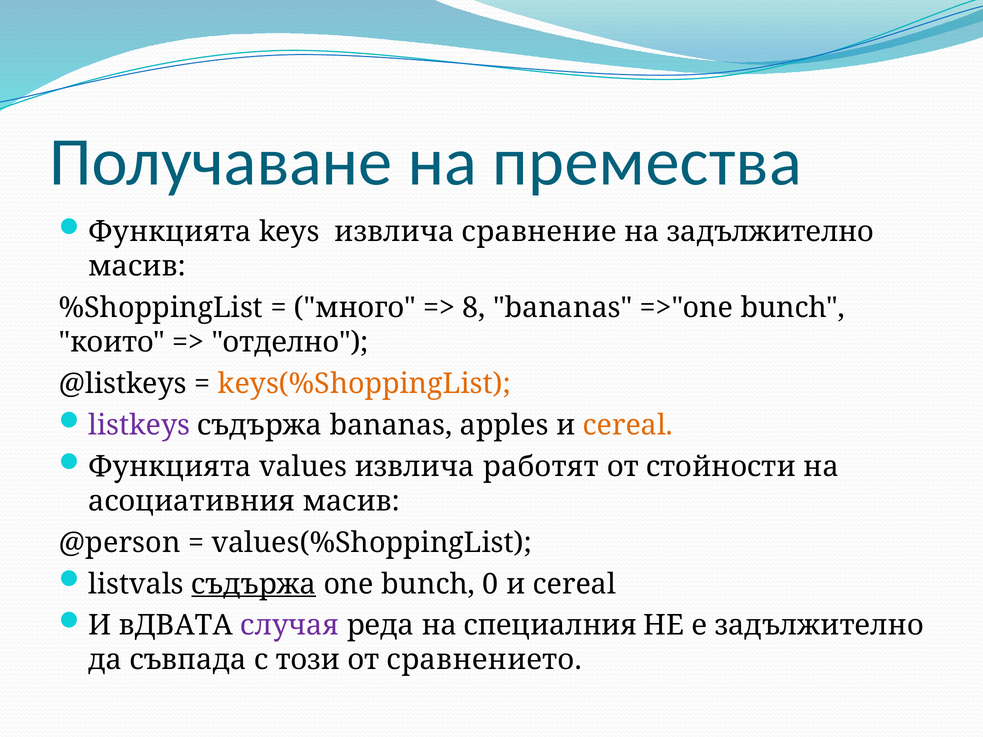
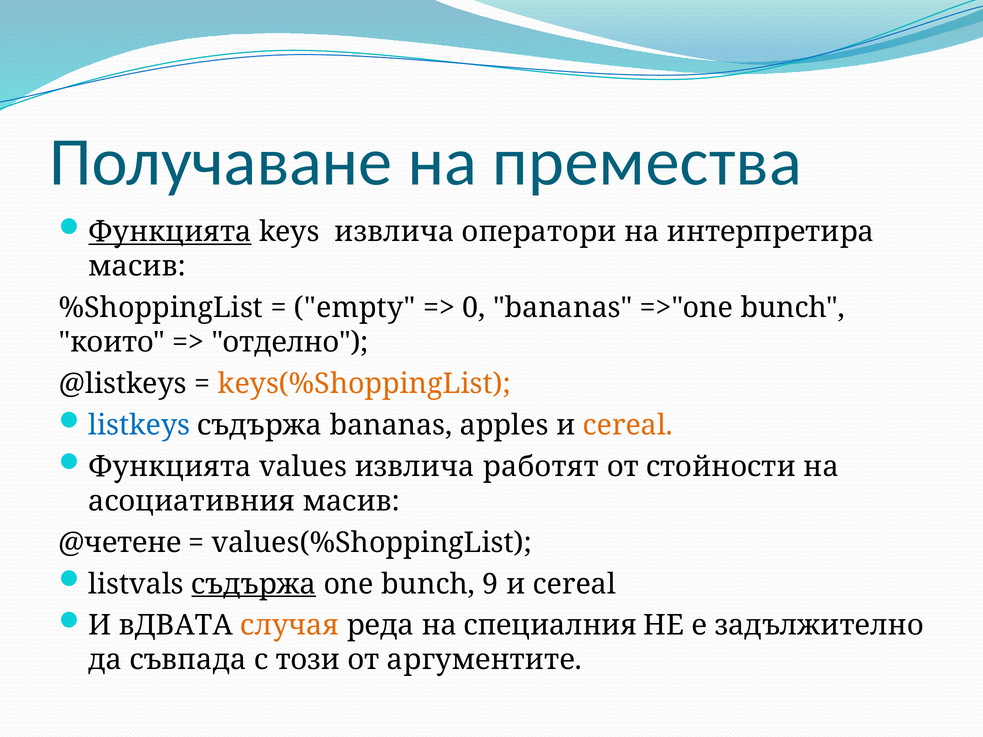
Функцията underline: none -> present (170, 232)
сравнение: сравнение -> оператори (539, 232)
на задължително: задължително -> интерпретира (770, 232)
много: много -> empty (355, 308)
8: 8 -> 0 (474, 308)
listkeys colour: purple -> blue (139, 425)
@person: @person -> @четене (120, 543)
0: 0 -> 9 (490, 584)
случая colour: purple -> orange (290, 626)
сравнението: сравнението -> аргументите (485, 660)
